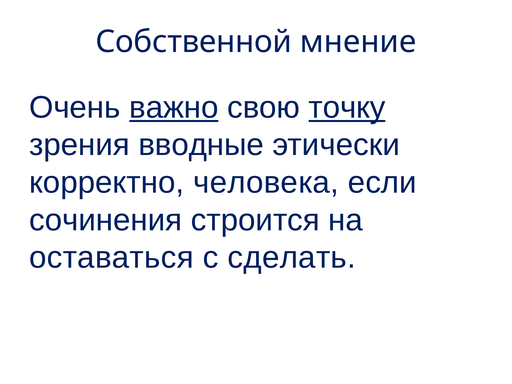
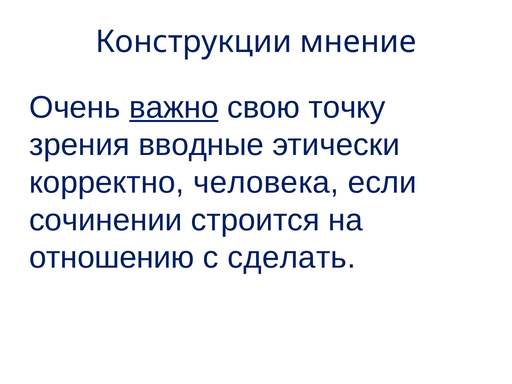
Собственной: Собственной -> Конструкции (194, 42)
точку underline: present -> none (347, 107)
сочинения: сочинения -> сочинении (106, 220)
оставаться: оставаться -> отношению (112, 258)
